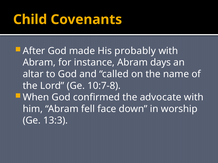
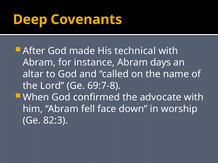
Child: Child -> Deep (30, 20)
probably: probably -> technical (135, 51)
10:7-8: 10:7-8 -> 69:7-8 (104, 86)
13:3: 13:3 -> 82:3 (56, 121)
